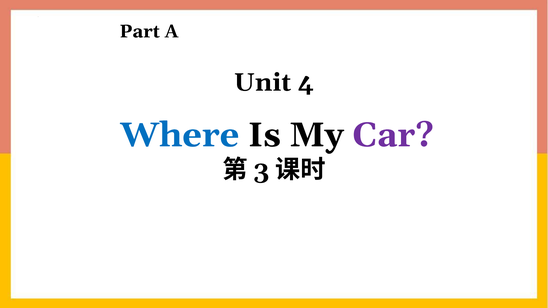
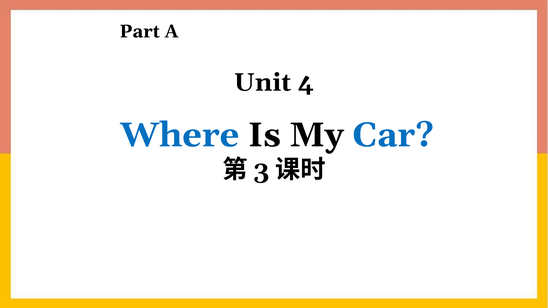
Car colour: purple -> blue (393, 135)
